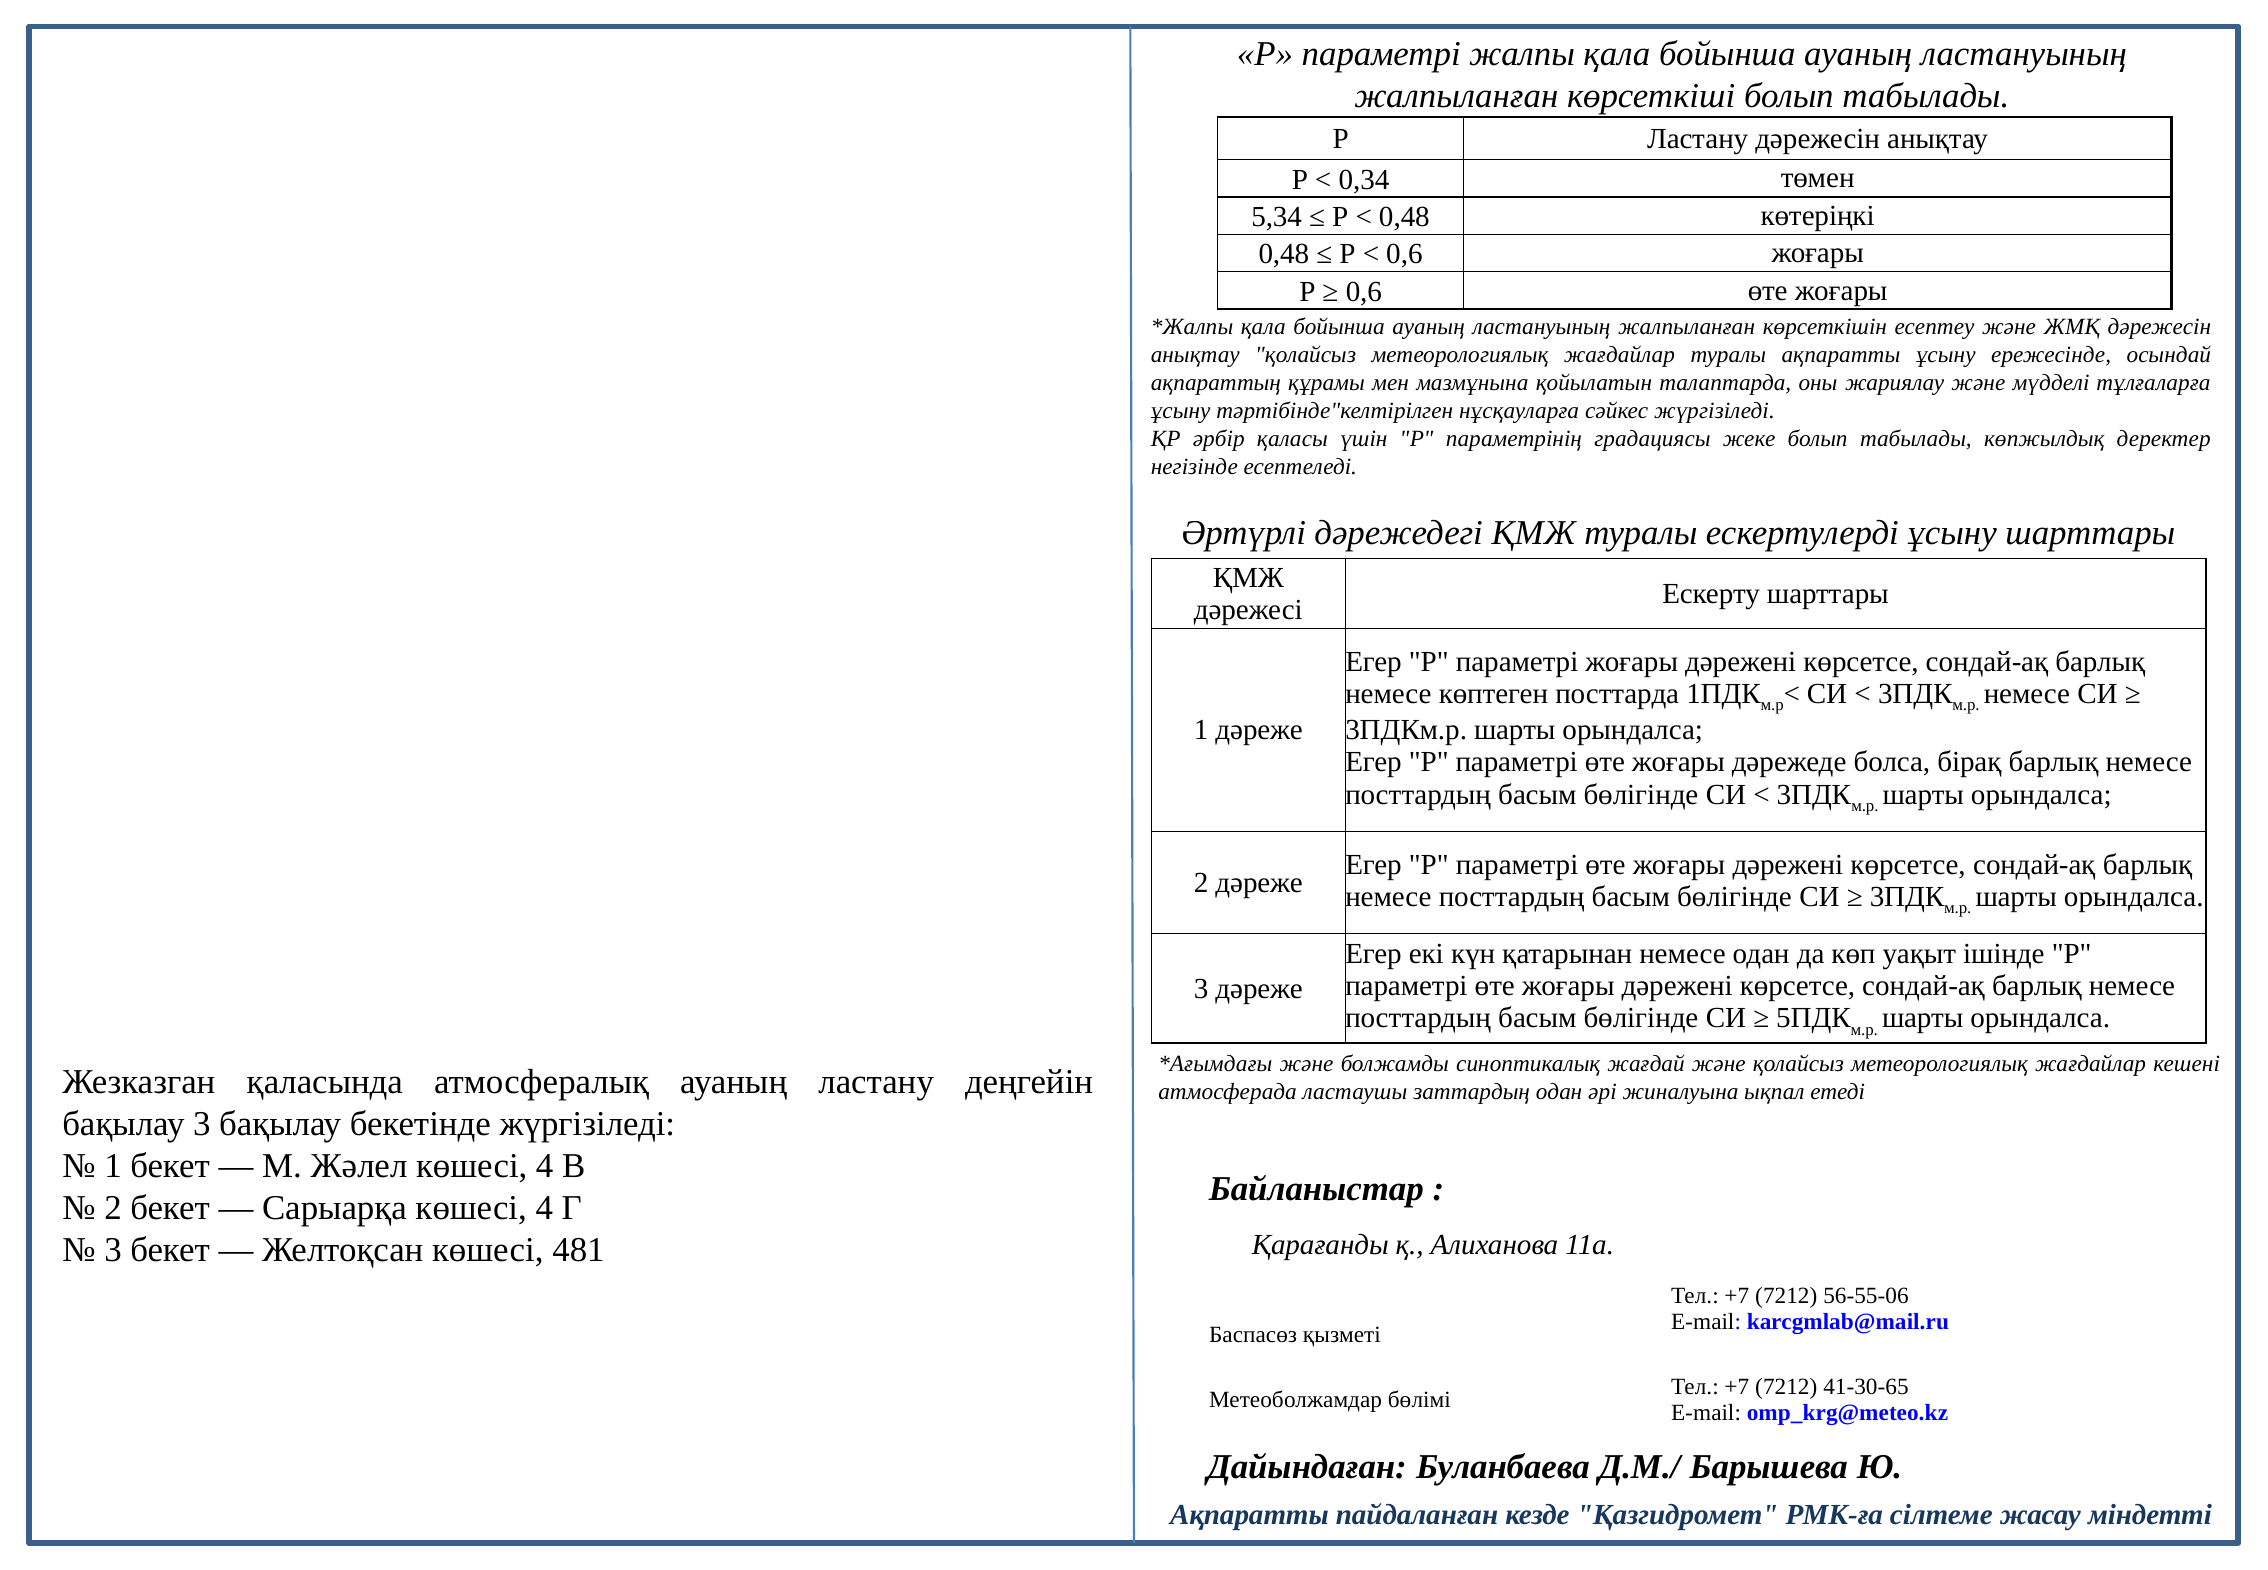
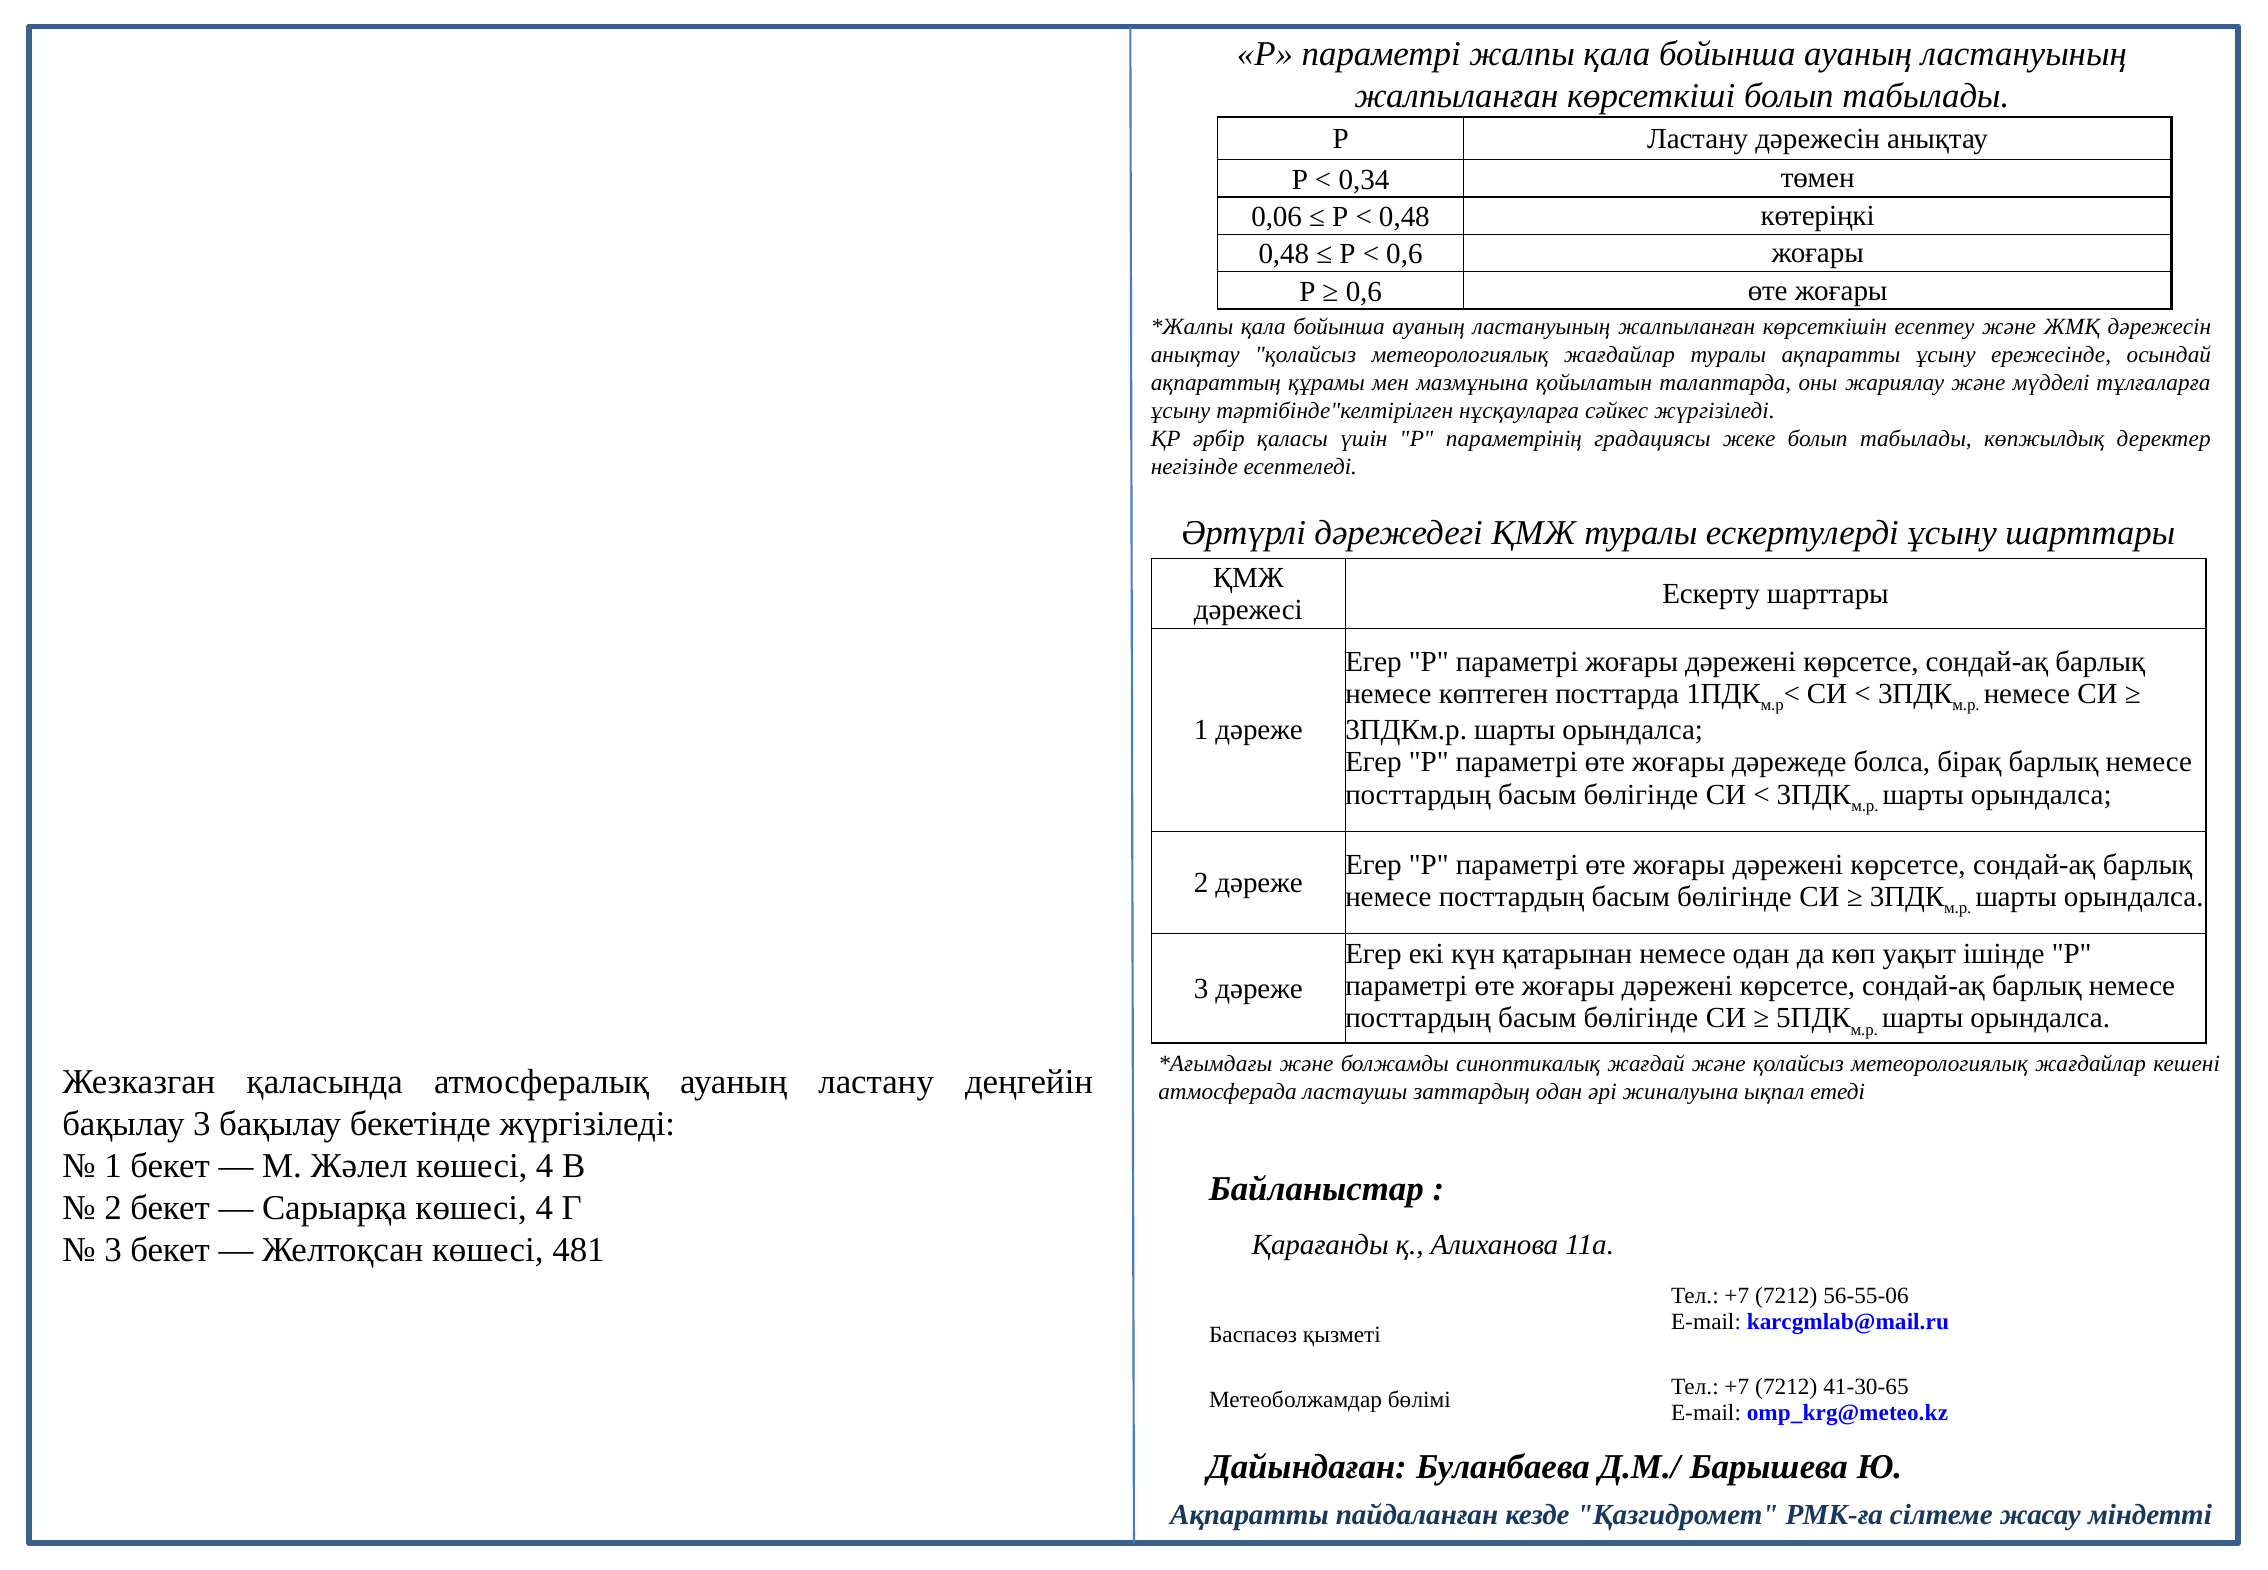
5,34: 5,34 -> 0,06 (1277, 217)
